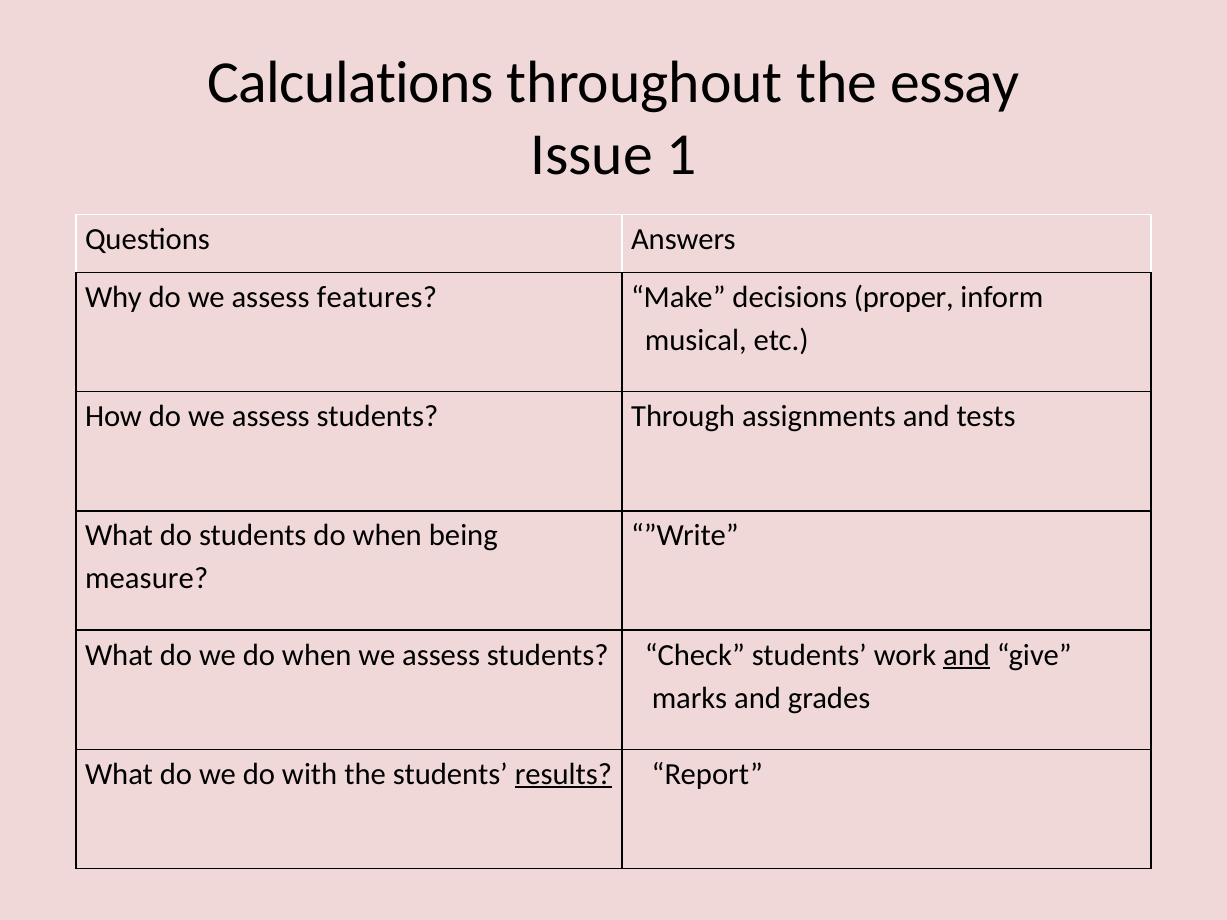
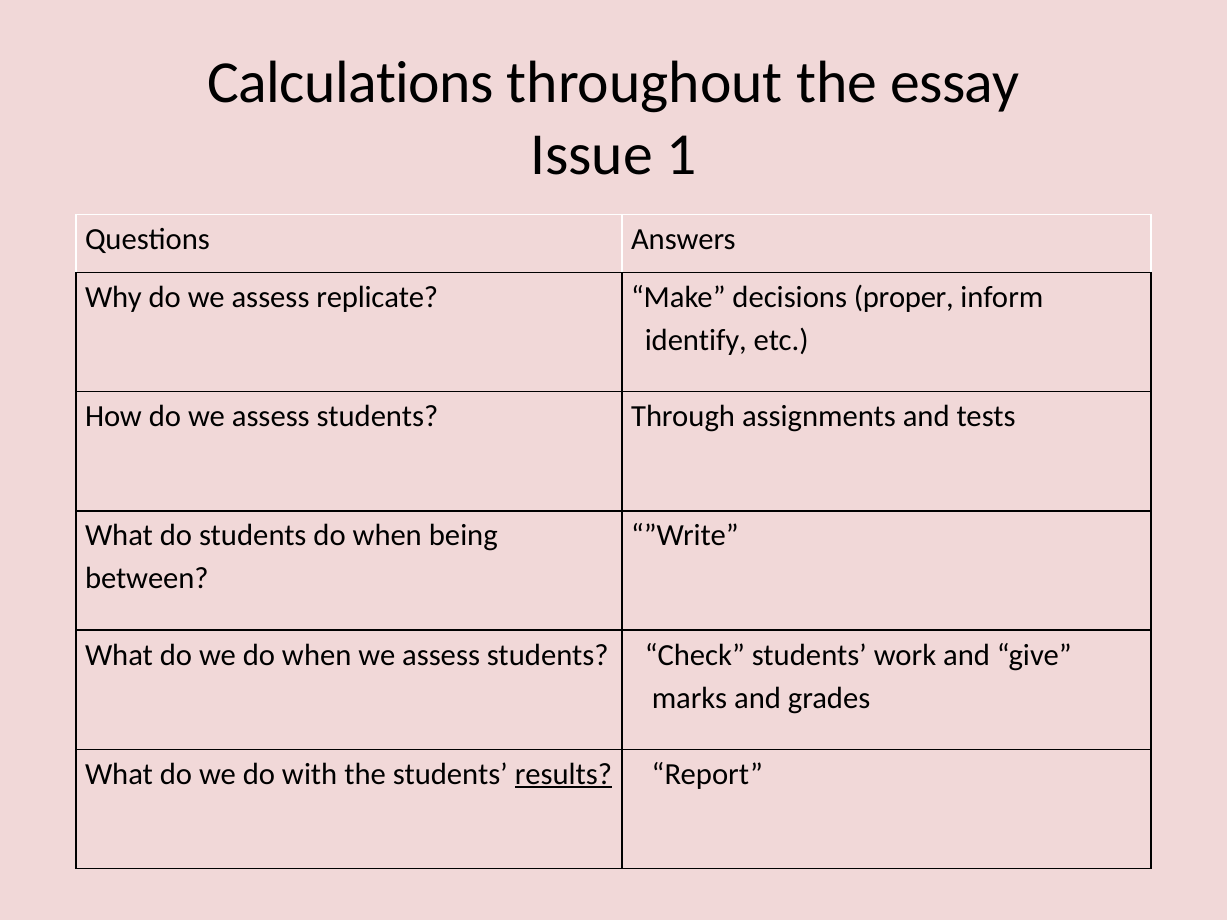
features: features -> replicate (377, 297)
musical: musical -> identify (696, 340)
measure: measure -> between (147, 579)
and underline: present -> none (967, 655)
